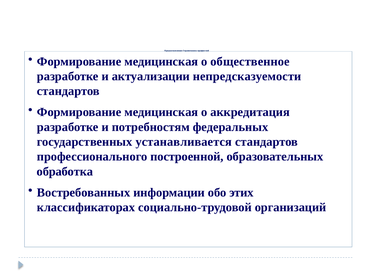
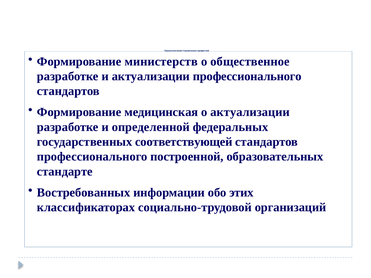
медицинская: медицинская -> министерств (161, 62)
актуализации непредсказуемости: непредсказуемости -> профессионального (247, 76)
о аккредитация: аккредитация -> актуализации (250, 112)
потребностям: потребностям -> определенной (151, 127)
устанавливается: устанавливается -> соответствующей (184, 142)
обработка: обработка -> стандарте (65, 172)
